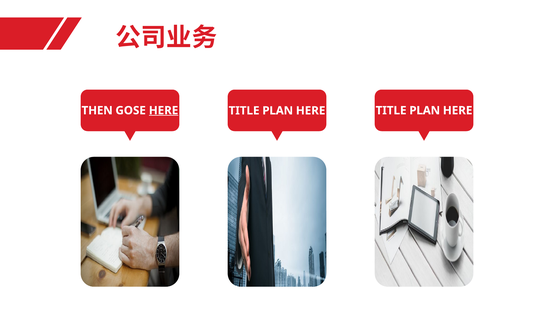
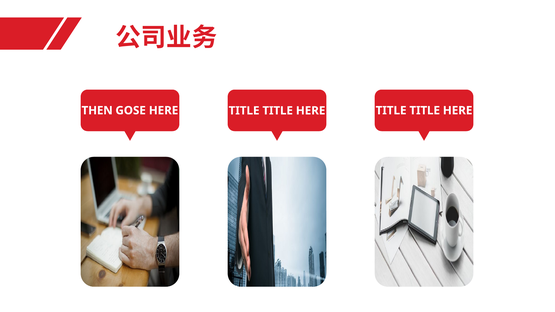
HERE underline: present -> none (164, 111)
PLAN: PLAN -> TITLE (425, 111)
PLAN: PLAN -> TITLE (278, 111)
